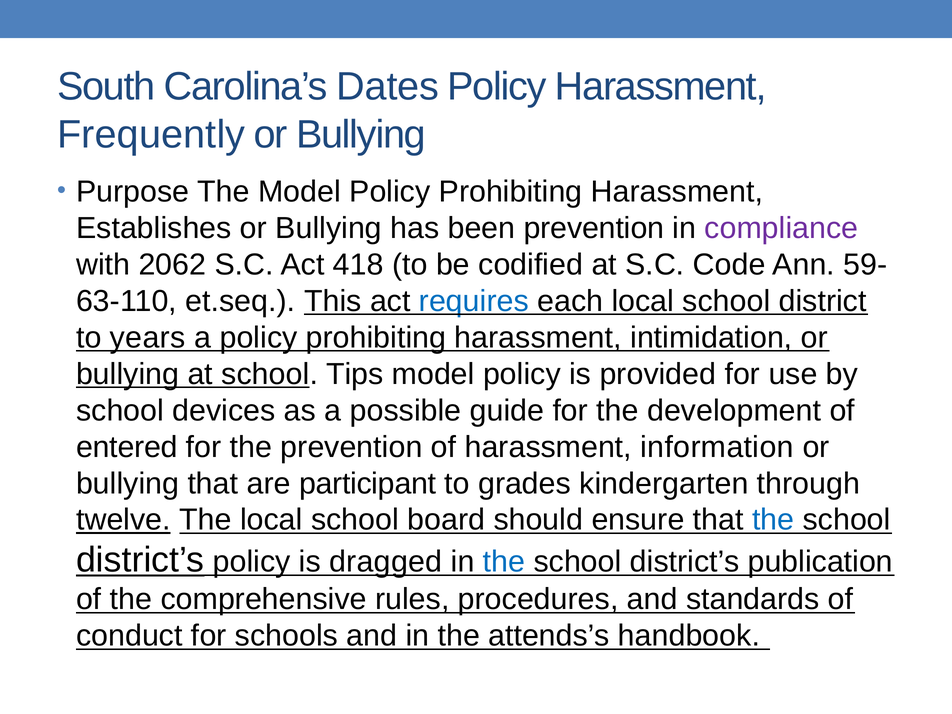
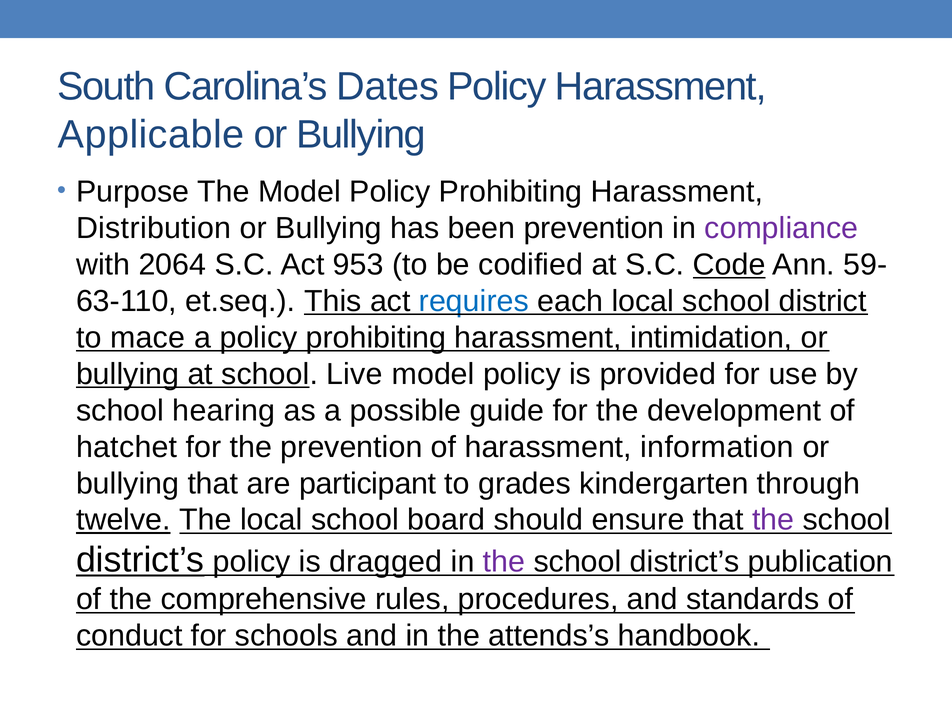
Frequently: Frequently -> Applicable (151, 134)
Establishes: Establishes -> Distribution (154, 228)
2062: 2062 -> 2064 (172, 265)
418: 418 -> 953 (358, 265)
Code underline: none -> present (729, 265)
years: years -> mace (148, 338)
Tips: Tips -> Live (355, 374)
devices: devices -> hearing (224, 411)
entered: entered -> hatchet (127, 447)
the colour: blue -> purple (773, 520)
the colour: blue -> purple (504, 562)
